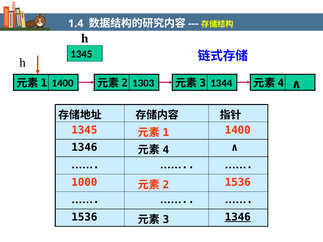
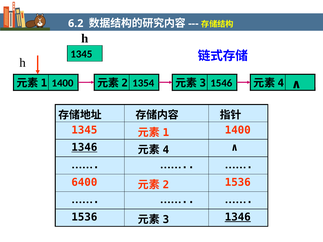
1.4: 1.4 -> 6.2 (76, 23)
1344: 1344 -> 1546 (221, 83)
1303: 1303 -> 1354 (143, 83)
1346 underline: none -> present (84, 148)
1000: 1000 -> 6400 (84, 182)
